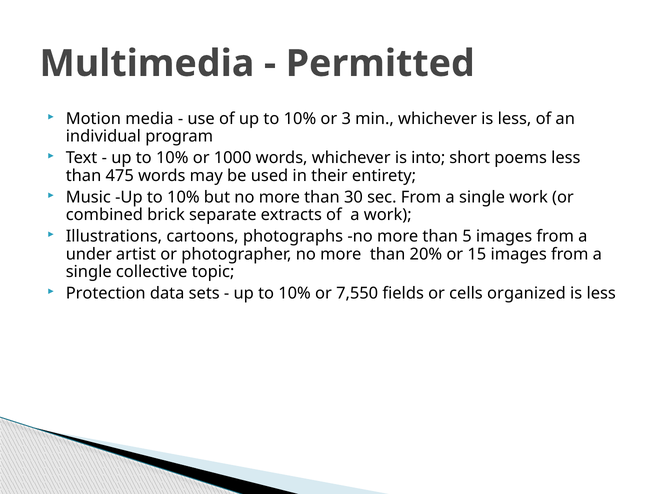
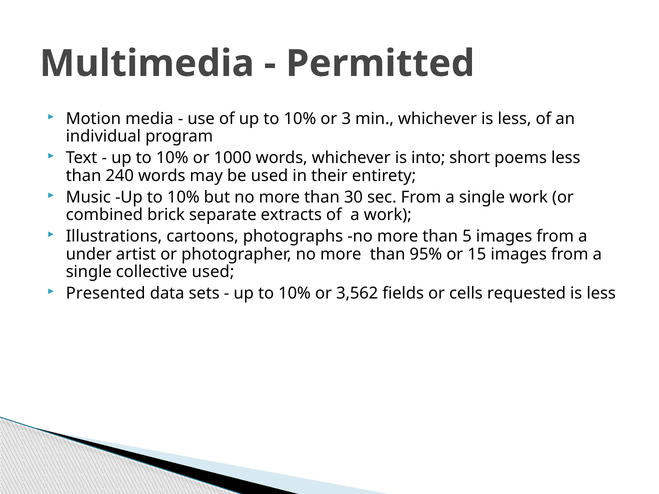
475: 475 -> 240 (120, 176)
20%: 20% -> 95% (426, 254)
collective topic: topic -> used (213, 272)
Protection: Protection -> Presented (106, 294)
7,550: 7,550 -> 3,562 (357, 294)
organized: organized -> requested (526, 294)
